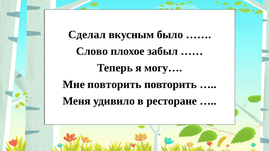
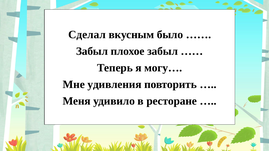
Слово: Слово -> Забыл (92, 51)
Мне повторить: повторить -> удивления (115, 85)
